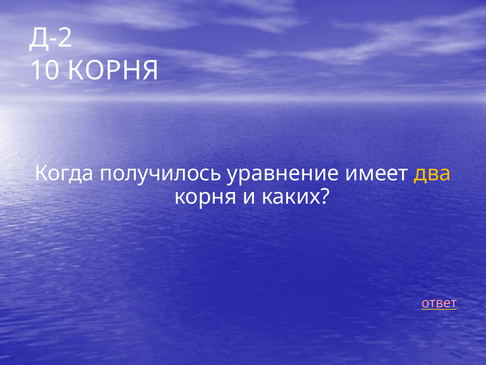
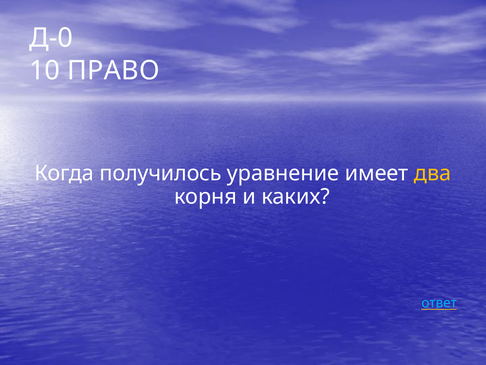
Д-2: Д-2 -> Д-0 (51, 38)
10 КОРНЯ: КОРНЯ -> ПРАВО (113, 70)
ответ colour: pink -> light blue (439, 303)
